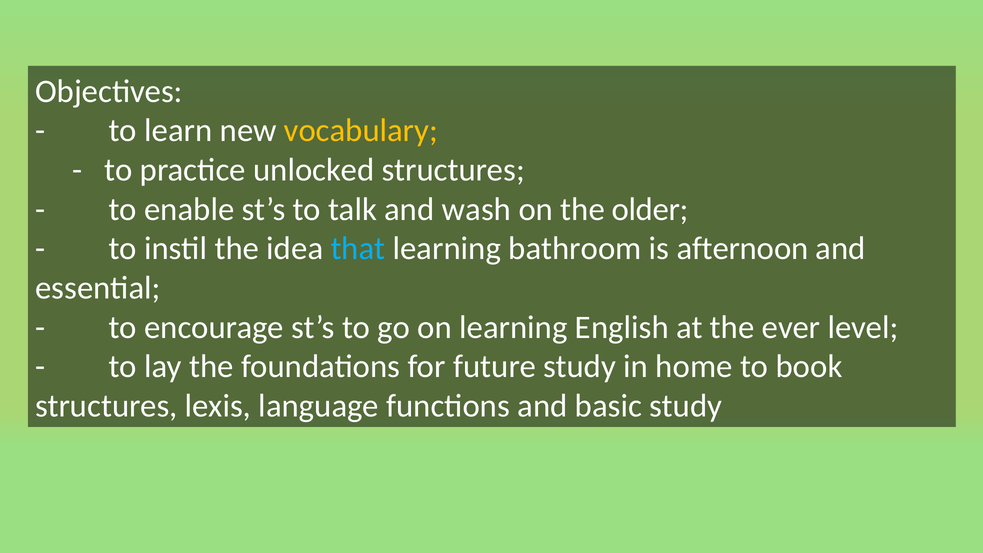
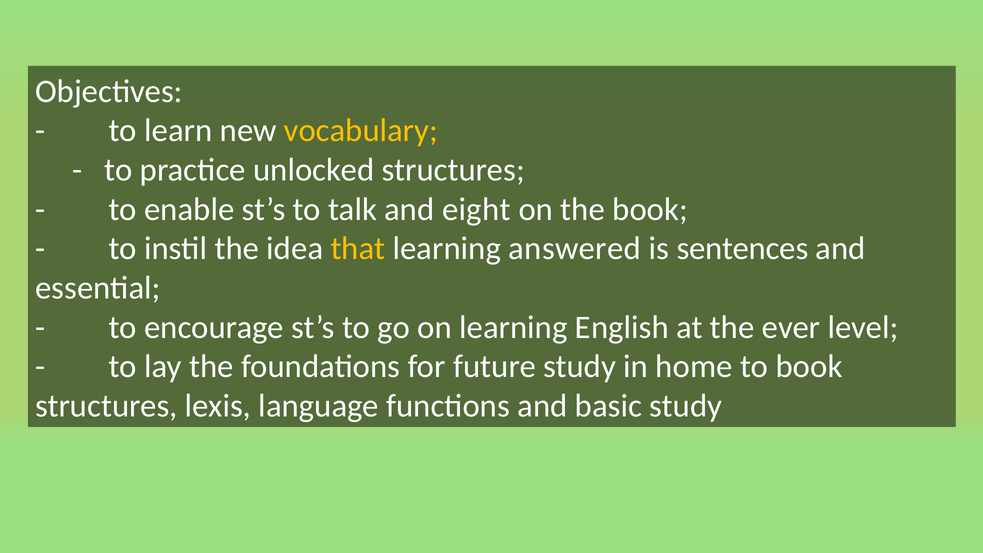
wash: wash -> eight (476, 209)
the older: older -> book (650, 209)
that colour: light blue -> yellow (358, 249)
bathroom: bathroom -> answered (575, 249)
afternoon: afternoon -> sentences (742, 249)
